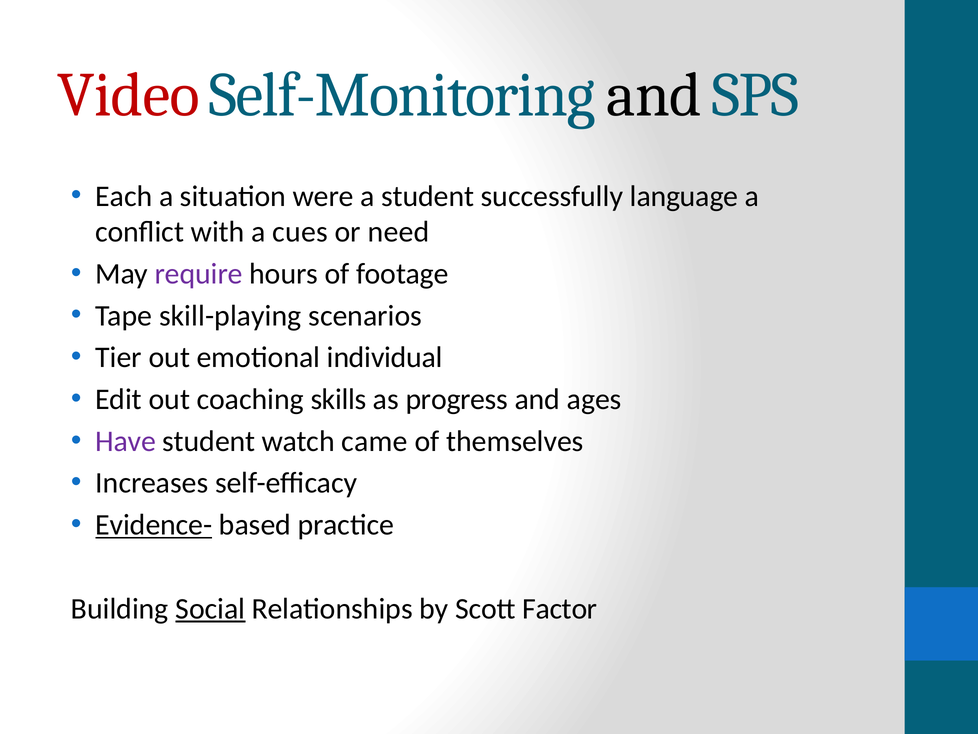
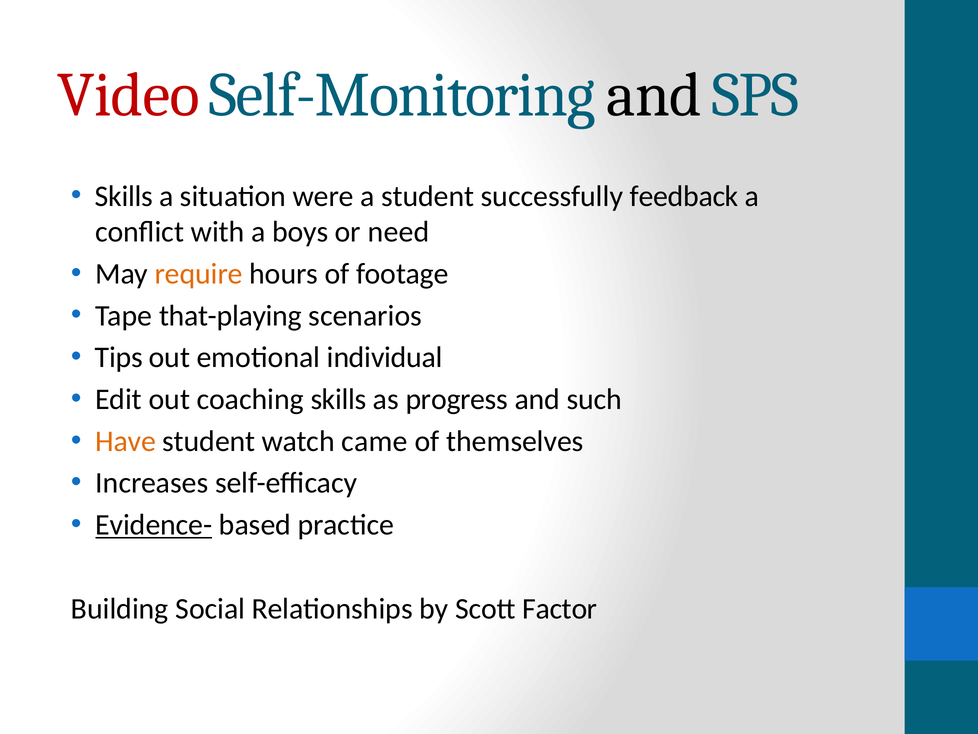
Each: Each -> Skills (124, 196)
language: language -> feedback (684, 196)
cues: cues -> boys (300, 232)
require colour: purple -> orange (199, 274)
skill-playing: skill-playing -> that-playing (230, 316)
Tier: Tier -> Tips (119, 357)
ages: ages -> such (594, 399)
Have colour: purple -> orange (126, 441)
Social underline: present -> none (210, 608)
